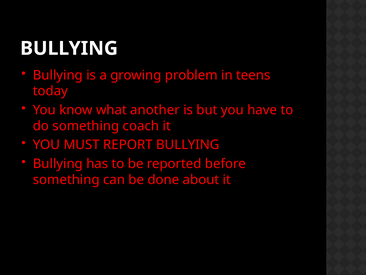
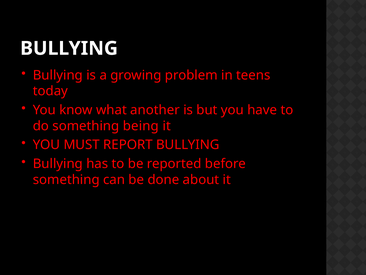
coach: coach -> being (141, 126)
